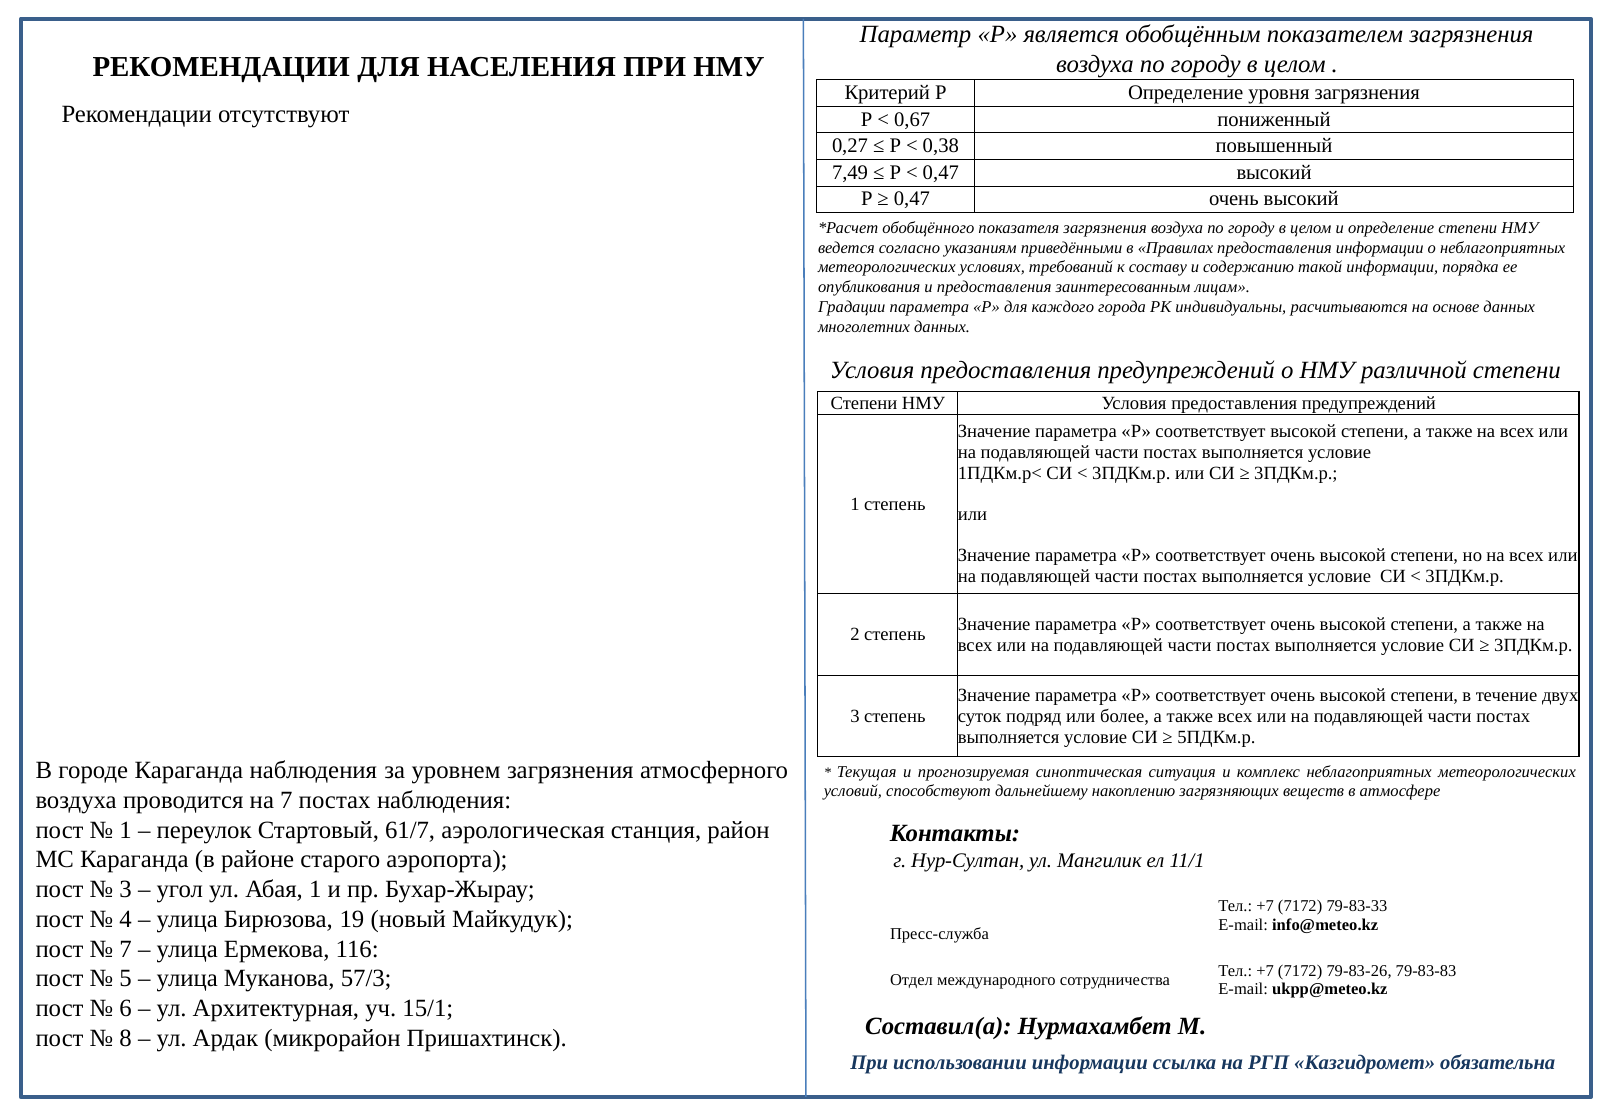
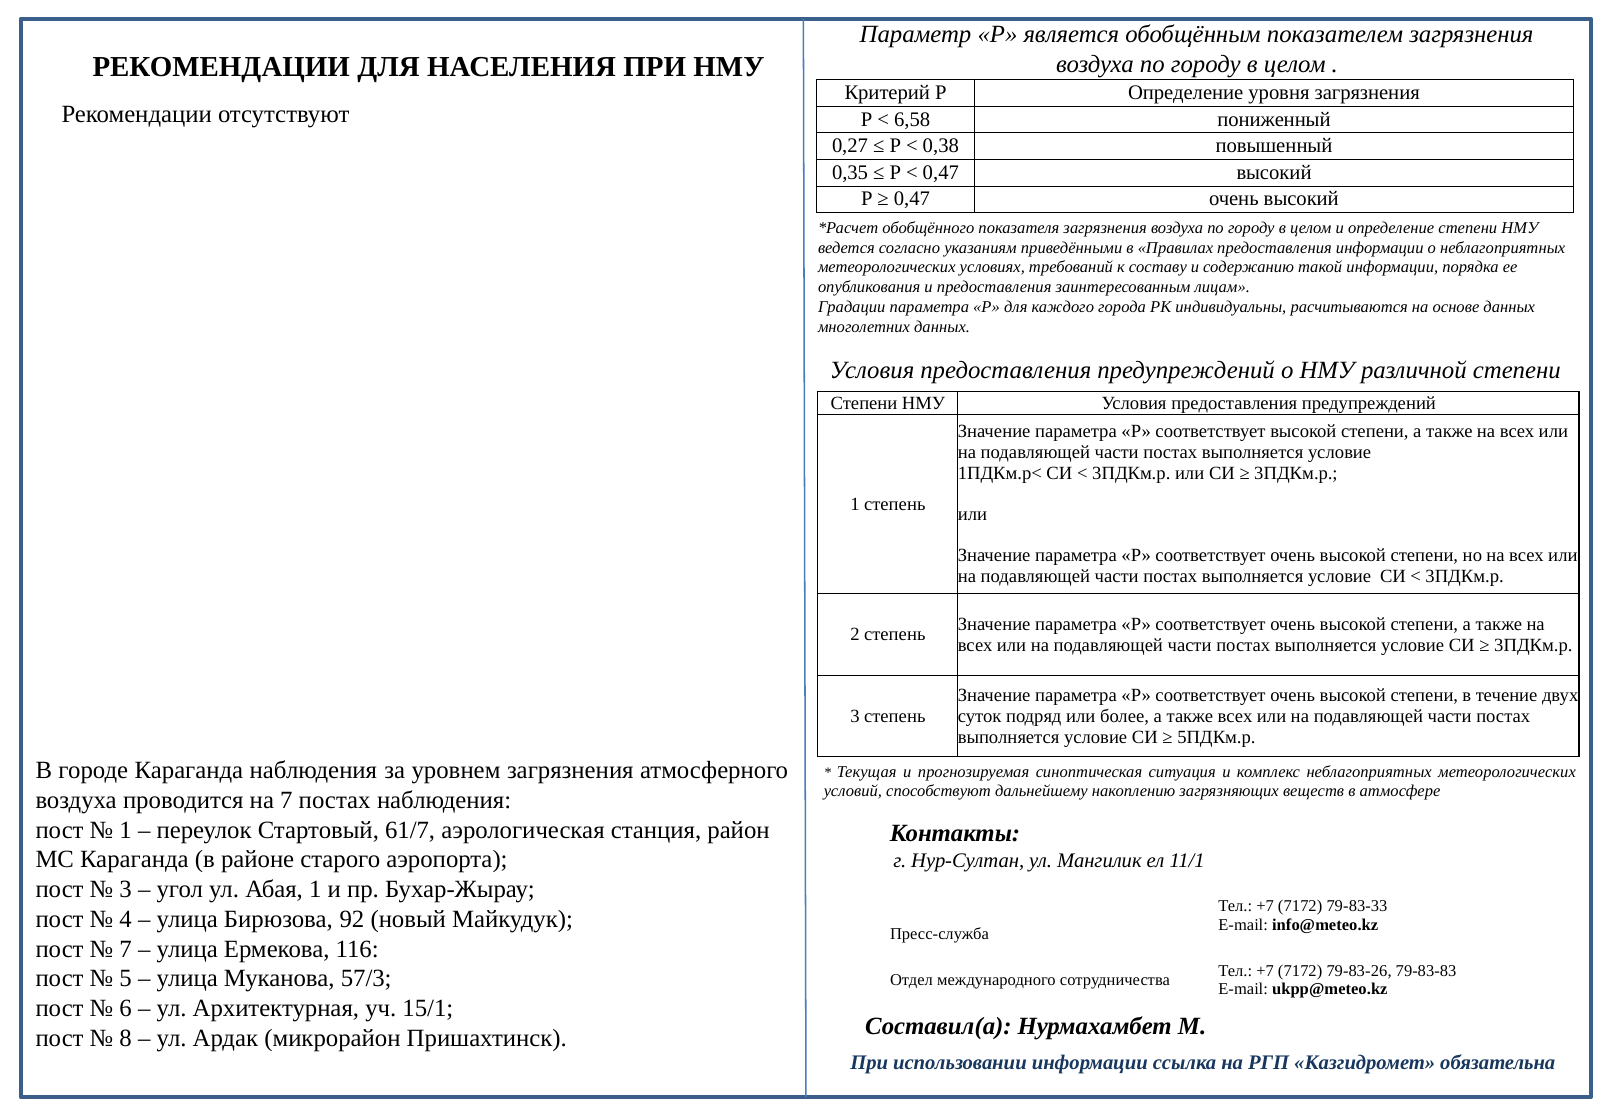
0,67: 0,67 -> 6,58 (912, 119)
7,49: 7,49 -> 0,35 (850, 172)
19: 19 -> 92 (352, 919)
